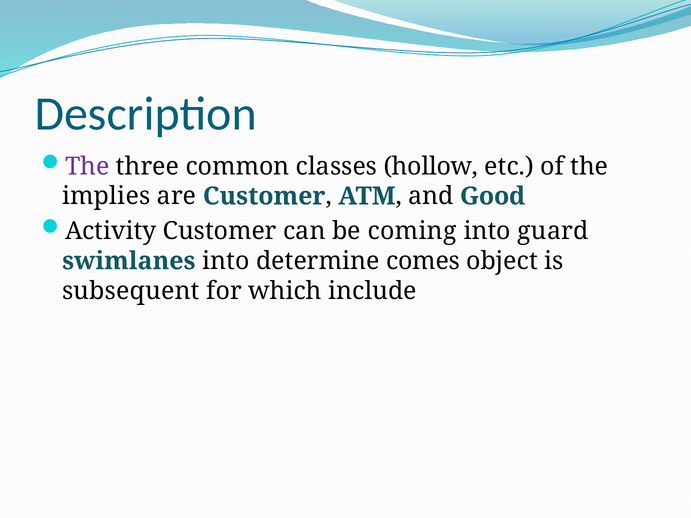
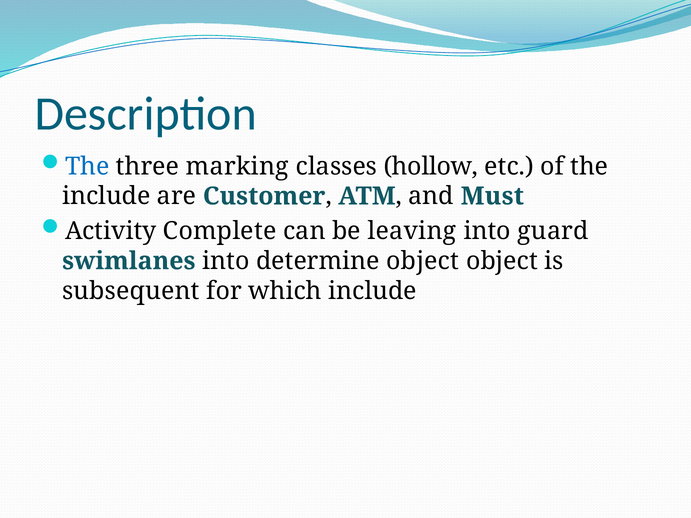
The colour: purple -> blue (87, 166)
common: common -> marking (237, 166)
implies: implies -> include (106, 196)
Good: Good -> Must (492, 196)
Activity Customer: Customer -> Complete (220, 231)
coming: coming -> leaving (412, 231)
determine comes: comes -> object (423, 261)
